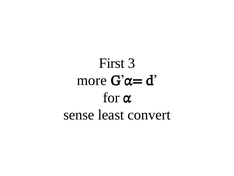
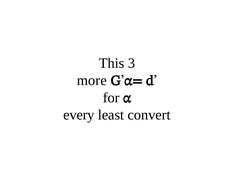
First: First -> This (112, 63)
sense: sense -> every (79, 115)
